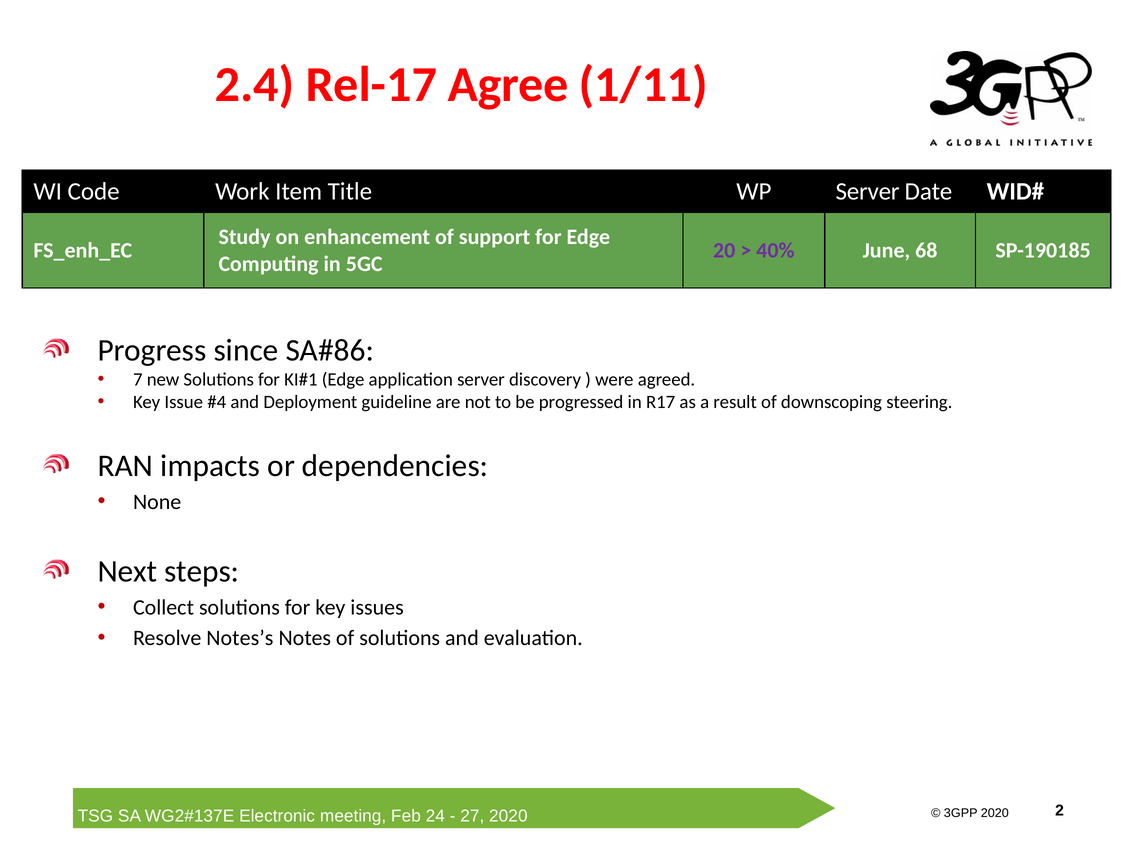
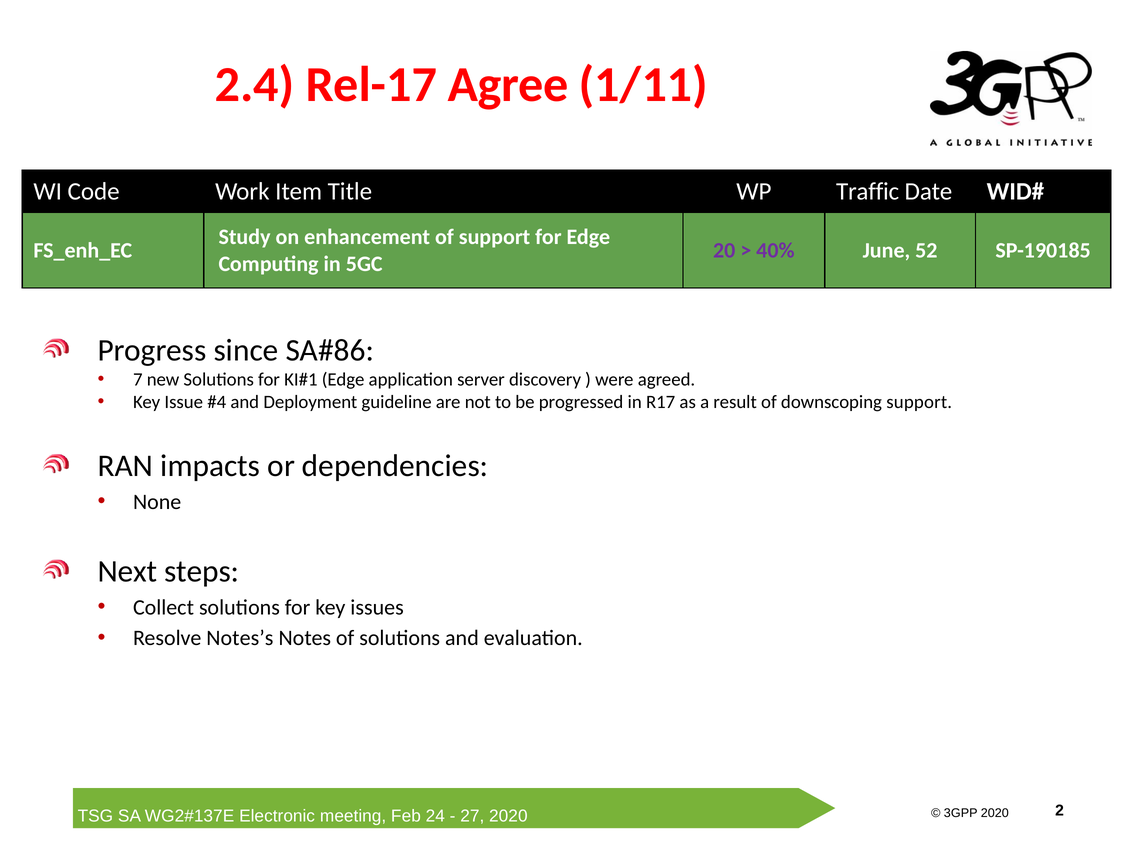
WP Server: Server -> Traffic (868, 191)
68: 68 -> 52 (926, 250)
downscoping steering: steering -> support (919, 402)
